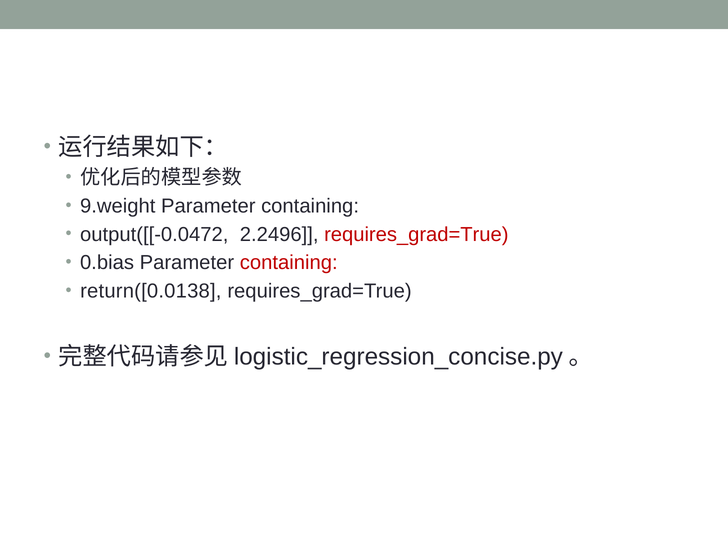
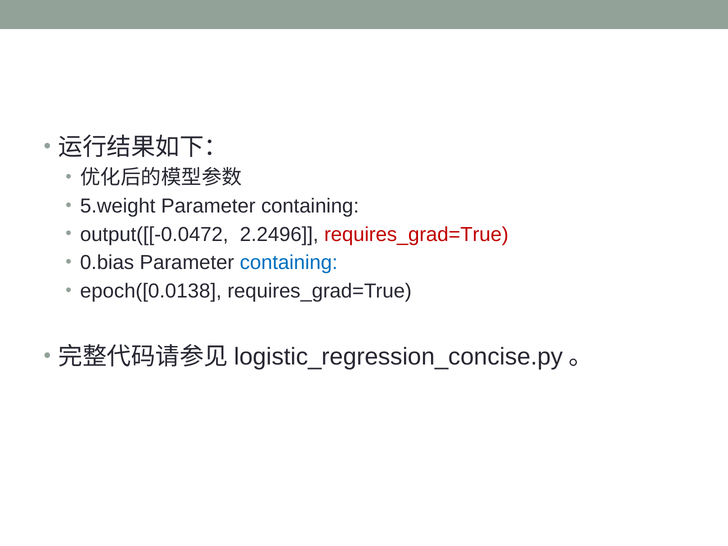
9.weight: 9.weight -> 5.weight (118, 206)
containing colour: red -> blue (289, 263)
return([0.0138: return([0.0138 -> epoch([0.0138 (151, 291)
